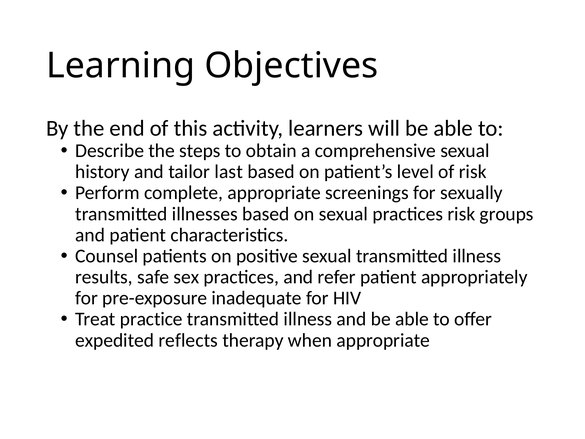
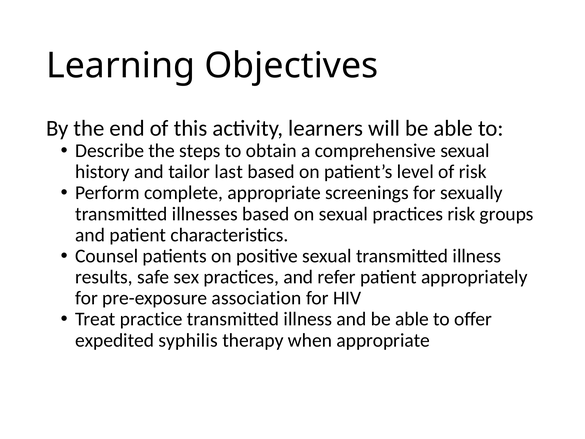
inadequate: inadequate -> association (257, 298)
reflects: reflects -> syphilis (188, 340)
